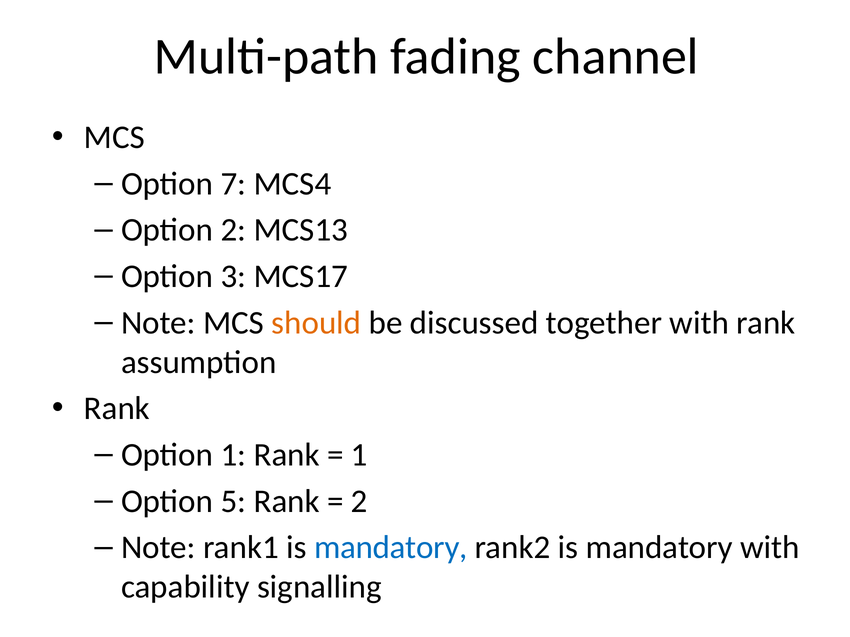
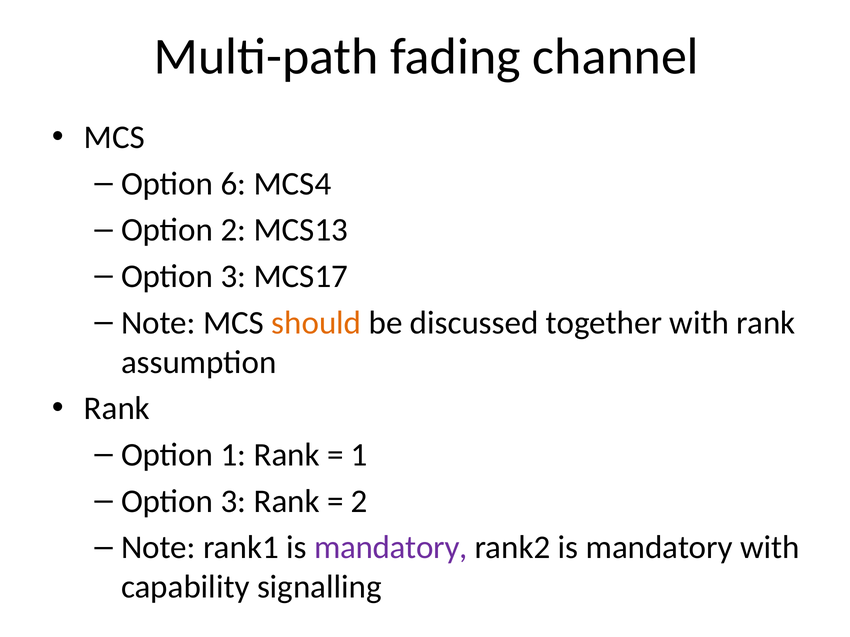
7: 7 -> 6 (233, 184)
5: 5 -> 3 (233, 502)
mandatory colour: blue -> purple (391, 548)
